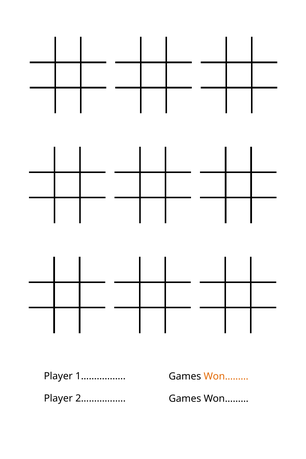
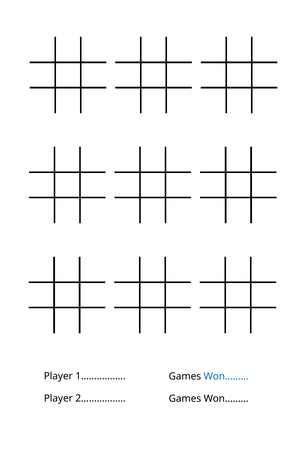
Won……… colour: orange -> blue (226, 376)
